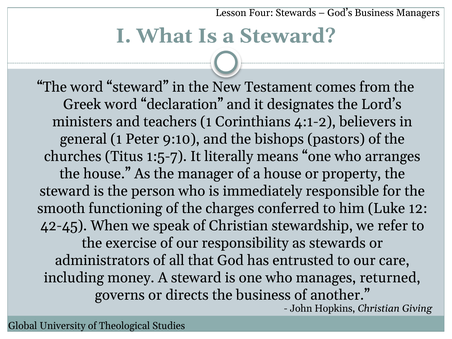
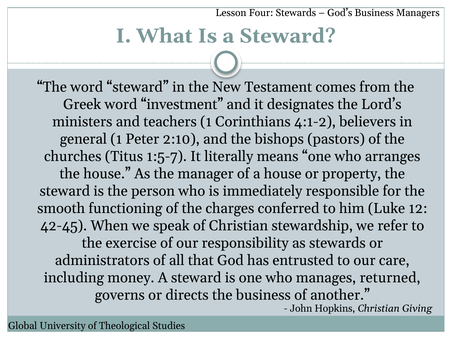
declaration: declaration -> investment (182, 105)
9:10: 9:10 -> 2:10 (181, 139)
